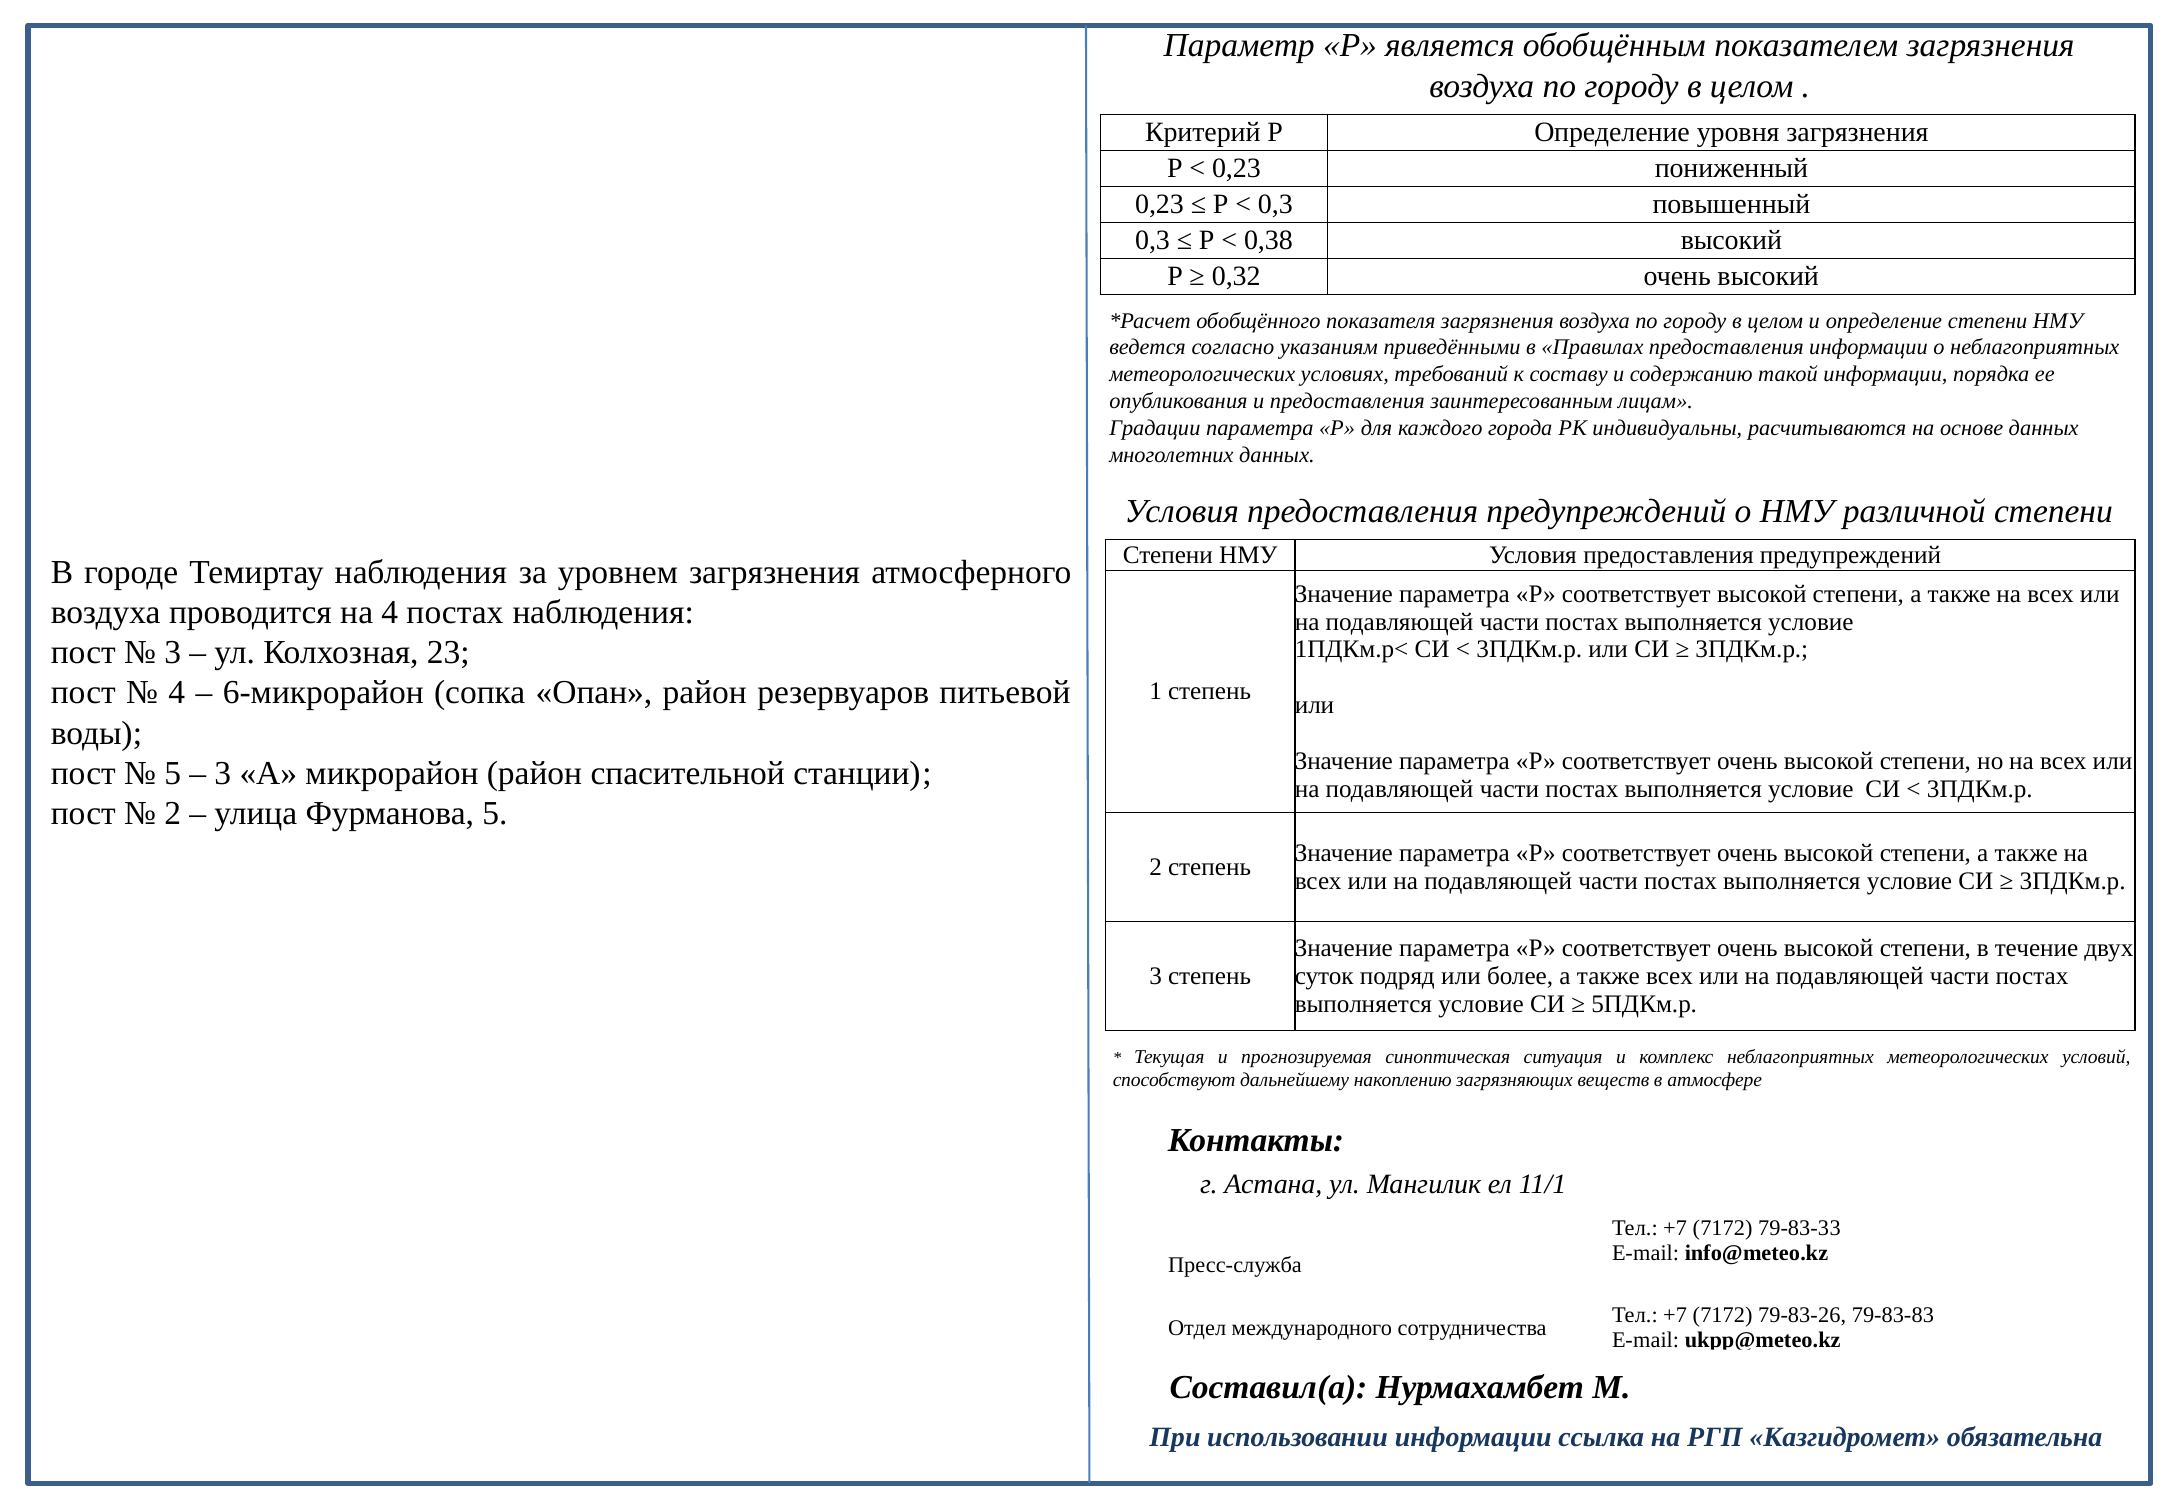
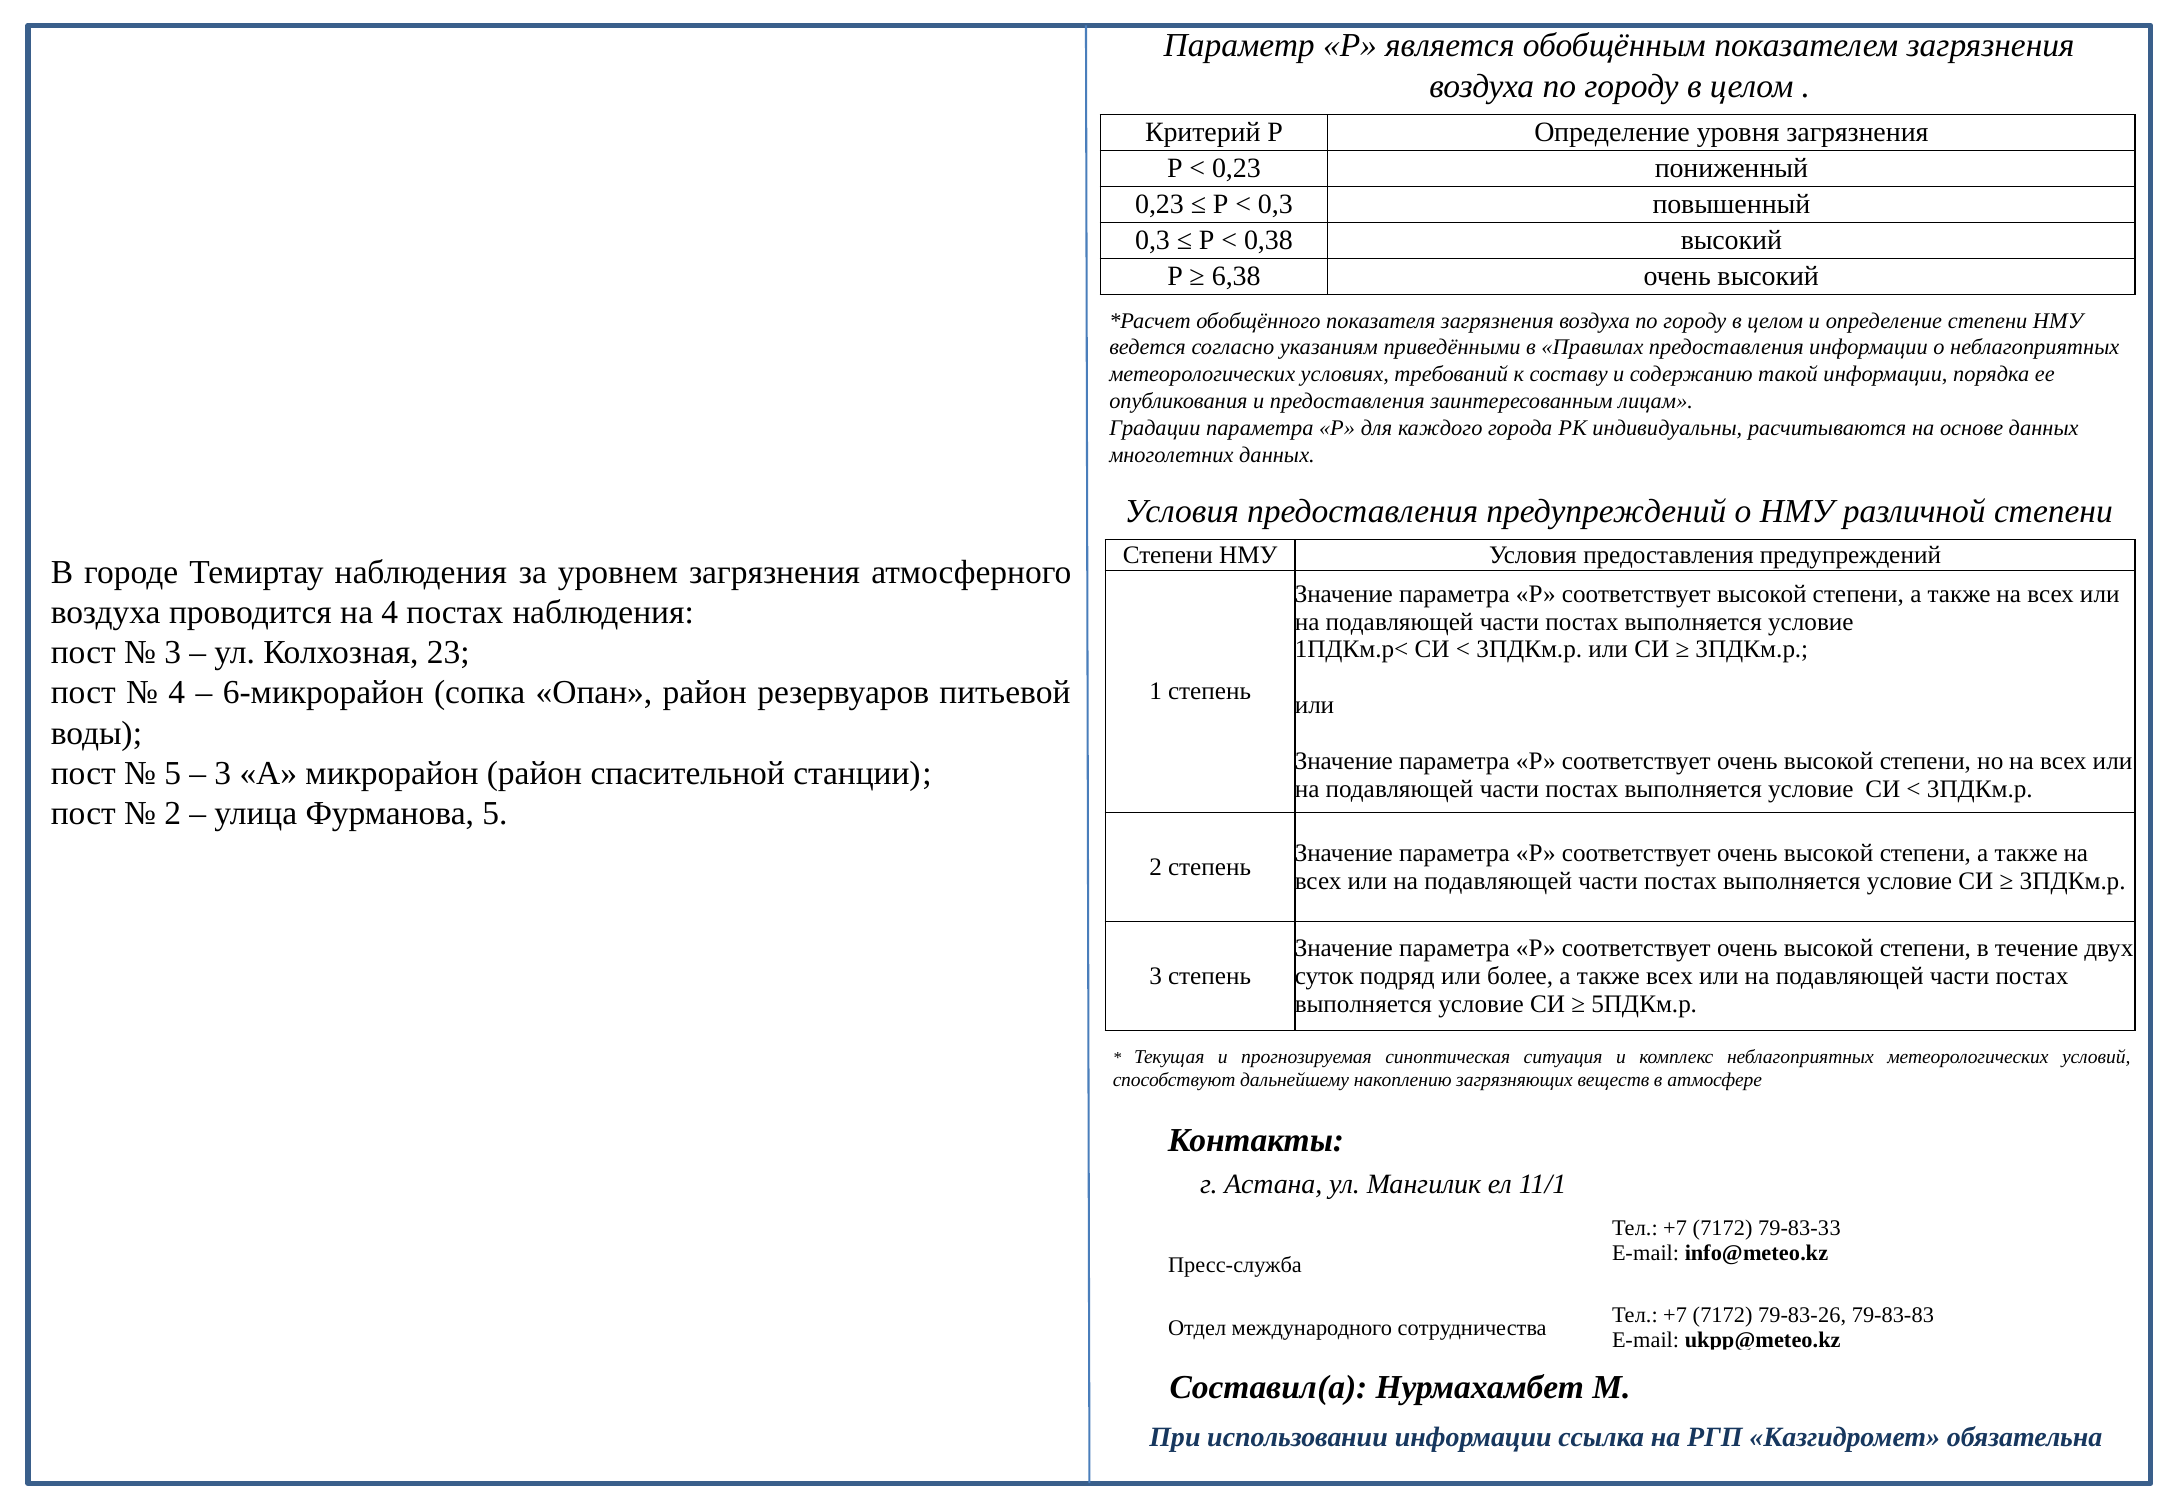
0,32: 0,32 -> 6,38 (1236, 276)
